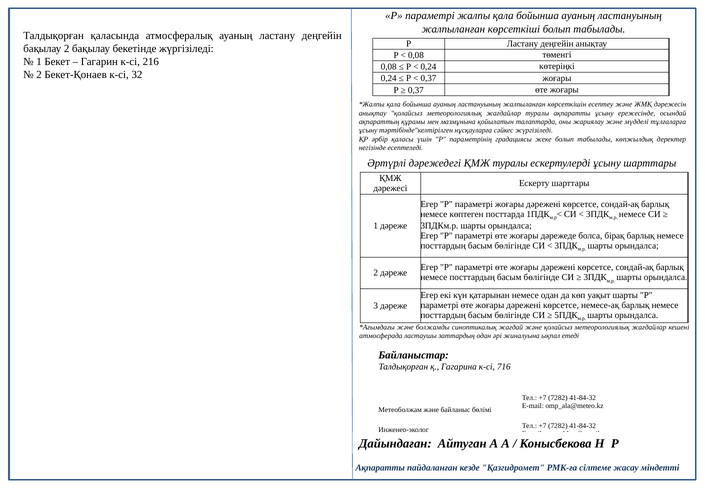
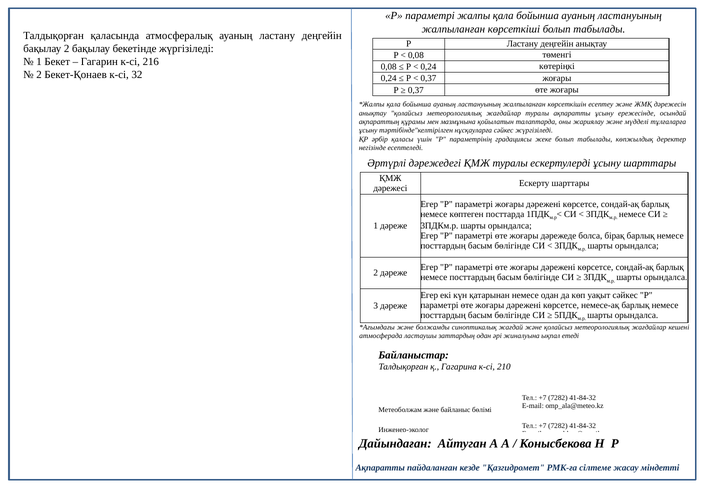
уақыт шарты: шарты -> сәйкес (625, 295)
716: 716 -> 210 (504, 367)
